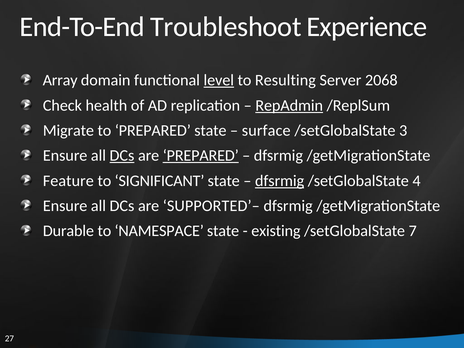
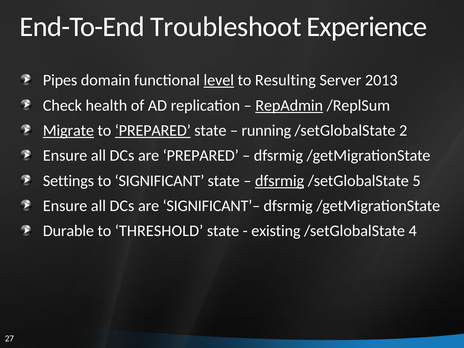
Array: Array -> Pipes (60, 80)
2068: 2068 -> 2013 (381, 80)
Migrate underline: none -> present (68, 131)
PREPARED underline: none -> present (153, 131)
surface: surface -> running (266, 131)
3: 3 -> 2 (403, 131)
DCs underline: present -> none (122, 156)
PREPARED underline: present -> none (201, 156)
Feature: Feature -> Settings (68, 181)
4: 4 -> 5 (417, 181)
SUPPORTED’–: SUPPORTED’– -> SIGNIFICANT’– (211, 206)
NAMESPACE: NAMESPACE -> THRESHOLD (159, 231)
7: 7 -> 4 (413, 231)
